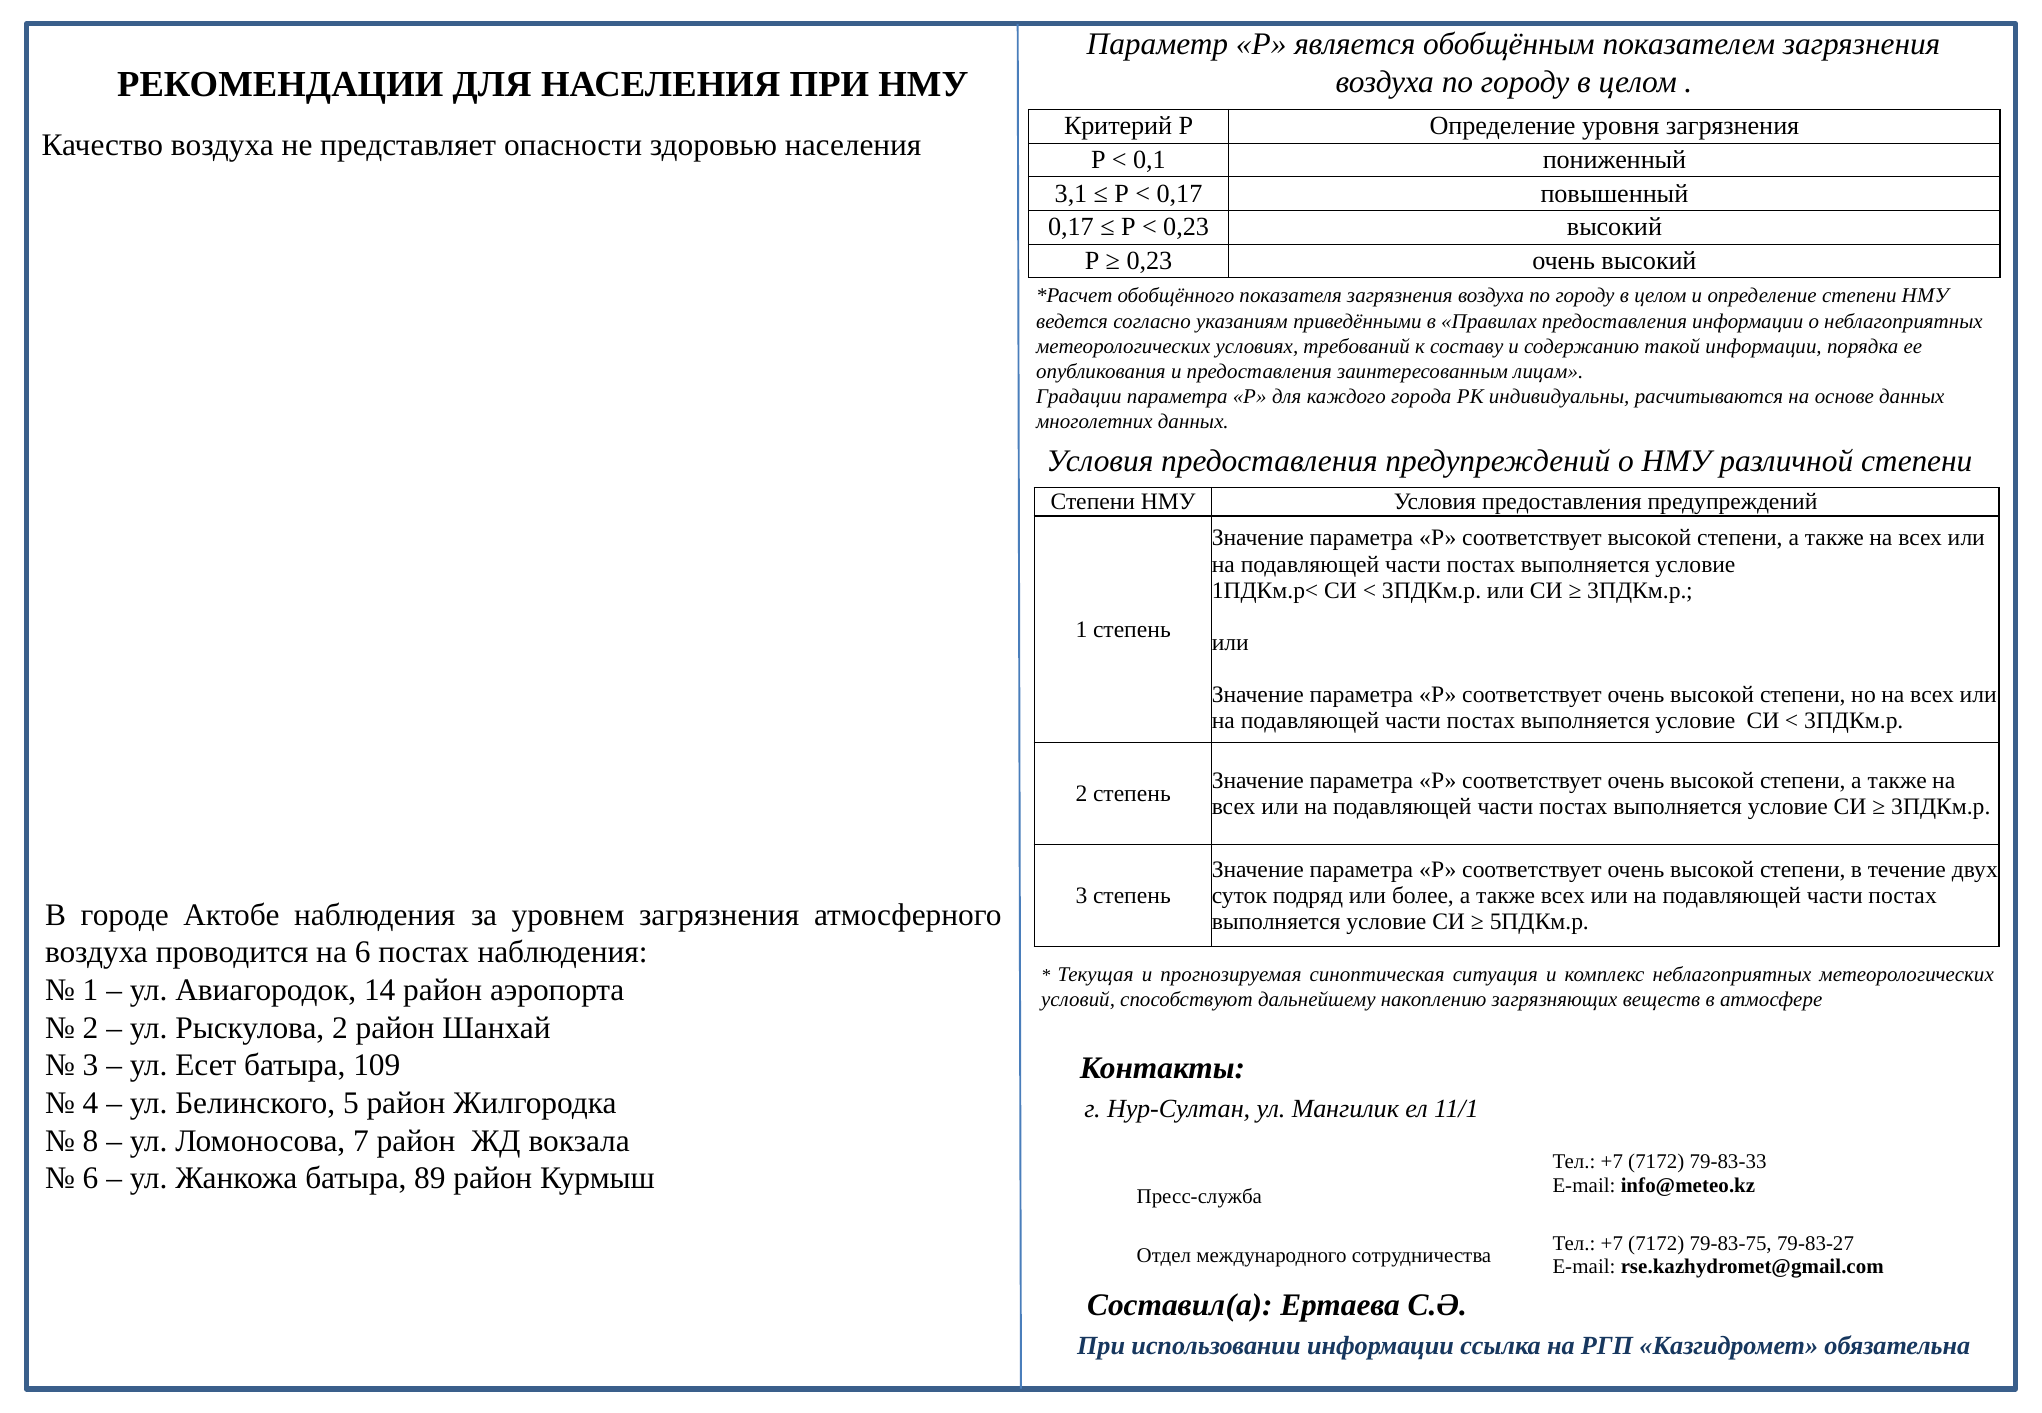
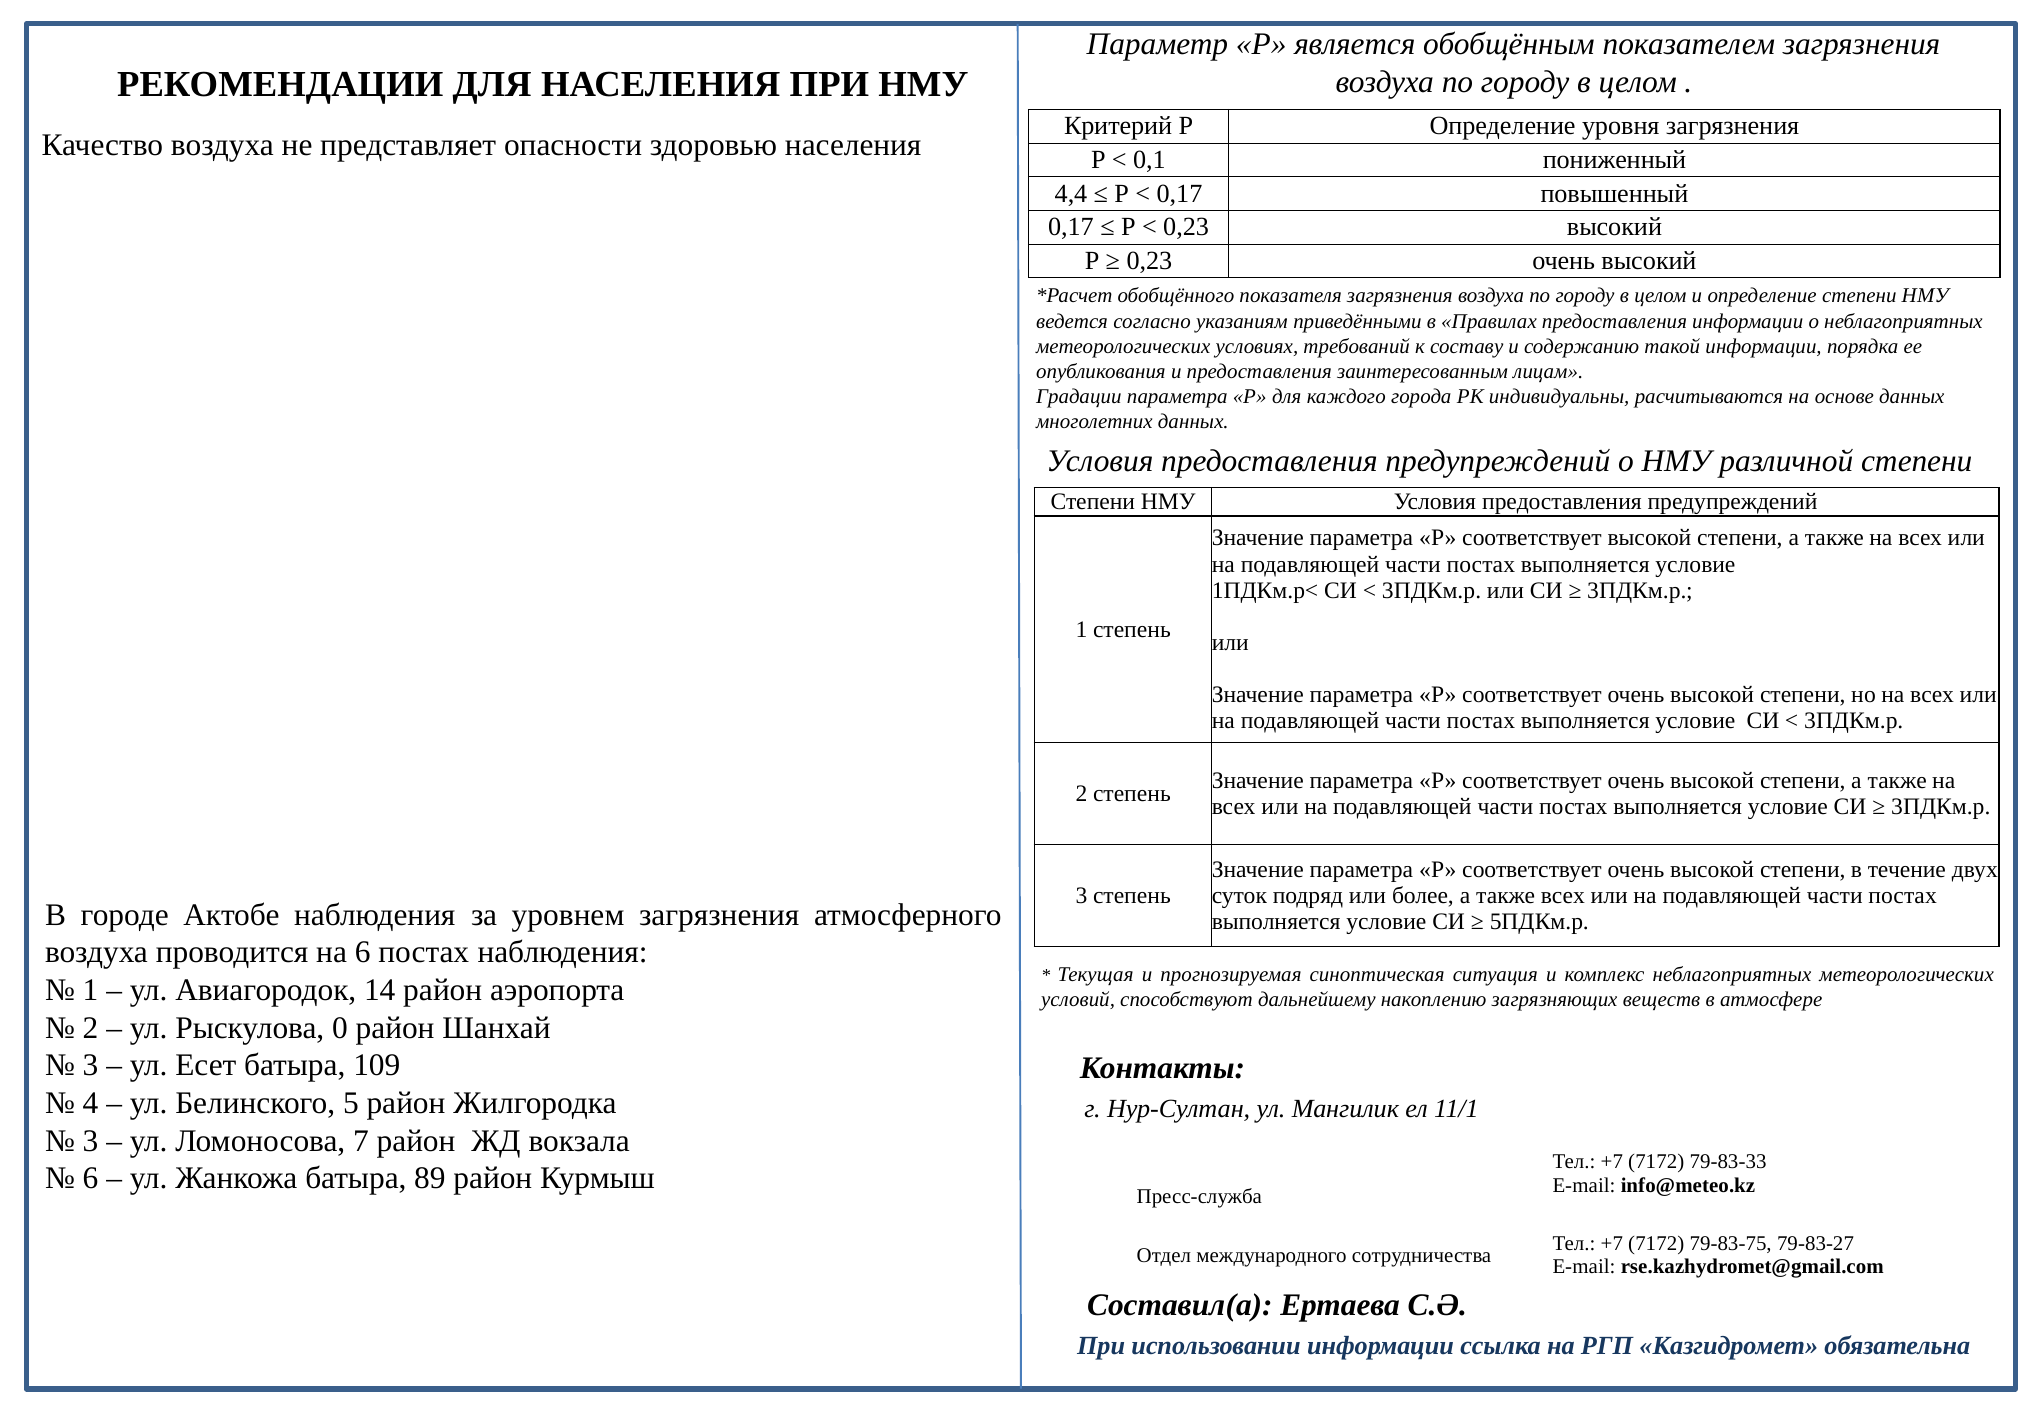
3,1: 3,1 -> 4,4 (1071, 194)
Рыскулова 2: 2 -> 0 (340, 1028)
8: 8 -> 3 (91, 1141)
